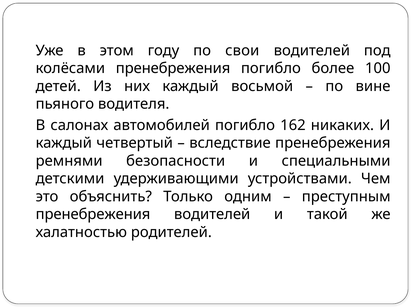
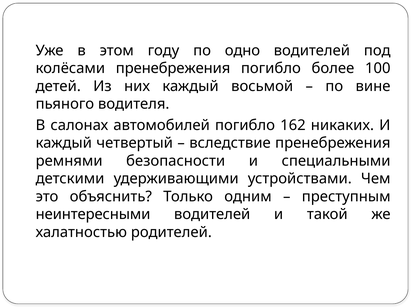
свои: свои -> одно (242, 51)
пренебрежения: пренебрежения -> неинтересными (93, 214)
